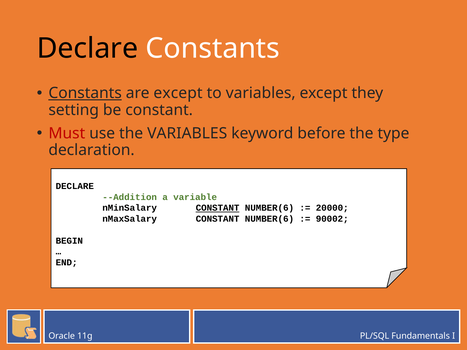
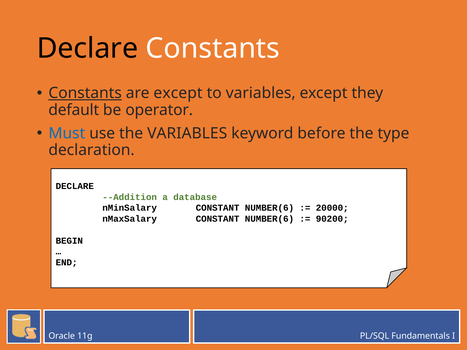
setting: setting -> default (74, 110)
be constant: constant -> operator (159, 110)
Must colour: red -> blue (67, 133)
variable: variable -> database (195, 197)
CONSTANT underline: present -> none (218, 208)
90002: 90002 -> 90200 (332, 219)
